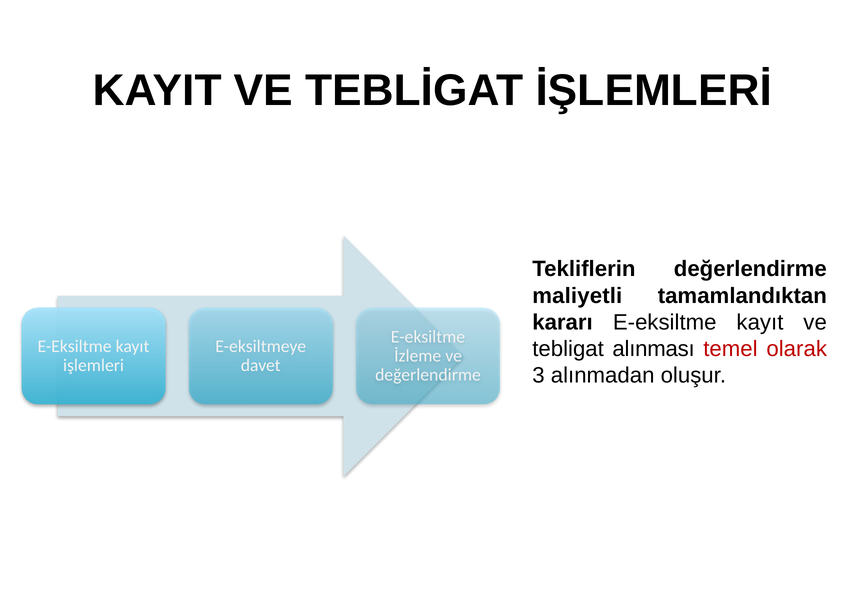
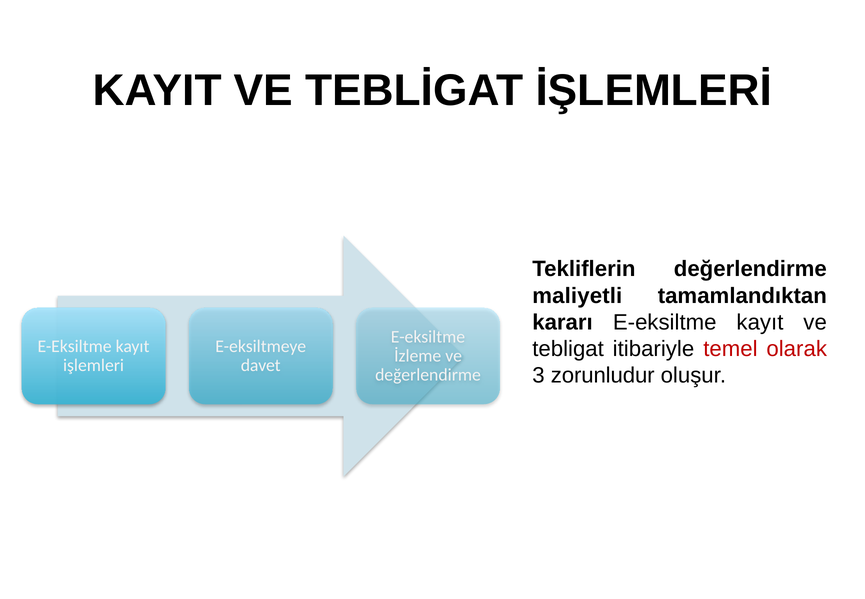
alınması: alınması -> itibariyle (653, 349)
alınmadan: alınmadan -> zorunludur (603, 375)
